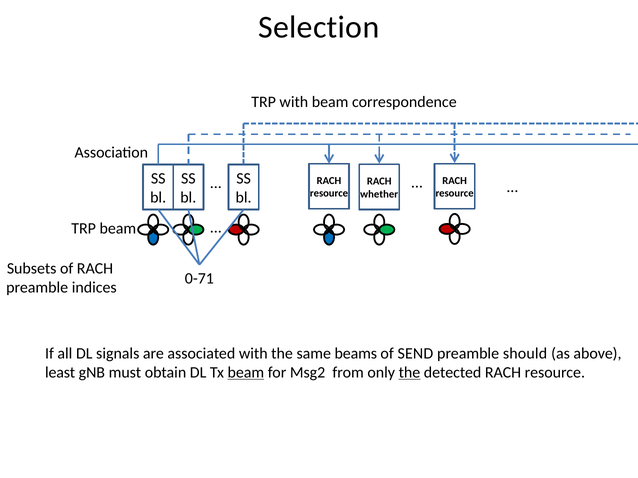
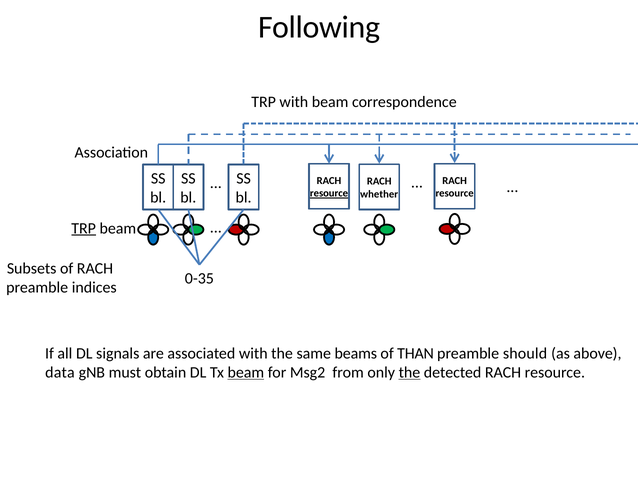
Selection: Selection -> Following (319, 27)
resource underline: none -> present (329, 194)
TRP underline: none -> present (84, 229)
0-71: 0-71 -> 0-35 (199, 279)
SEND: SEND -> THAN (416, 354)
least: least -> data (60, 373)
